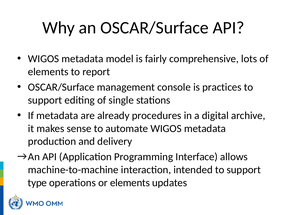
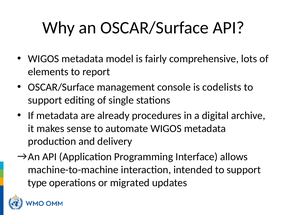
practices: practices -> codelists (222, 87)
or elements: elements -> migrated (130, 183)
